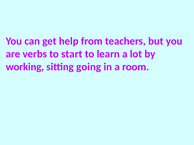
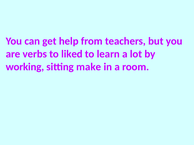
start: start -> liked (72, 54)
going: going -> make (89, 67)
